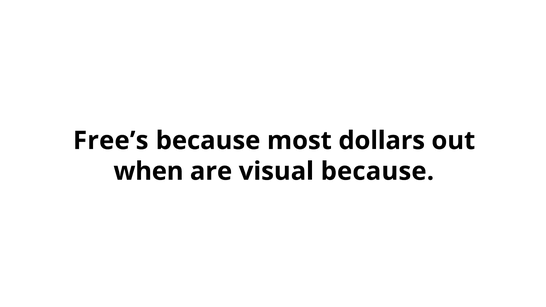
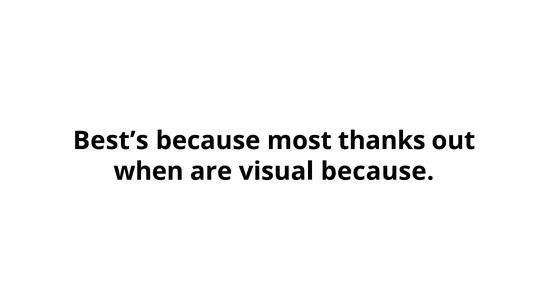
Free’s: Free’s -> Best’s (111, 141)
dollars: dollars -> thanks (382, 141)
